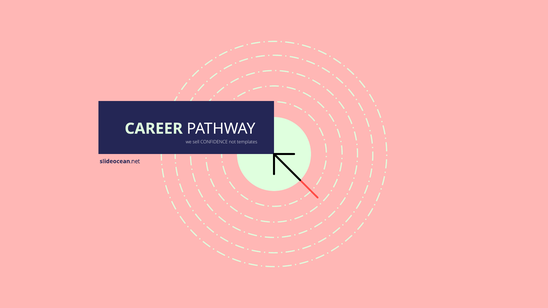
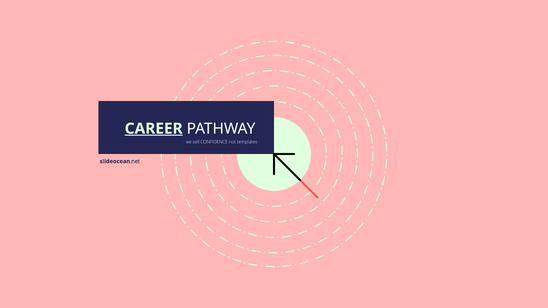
CAREER underline: none -> present (154, 129)
